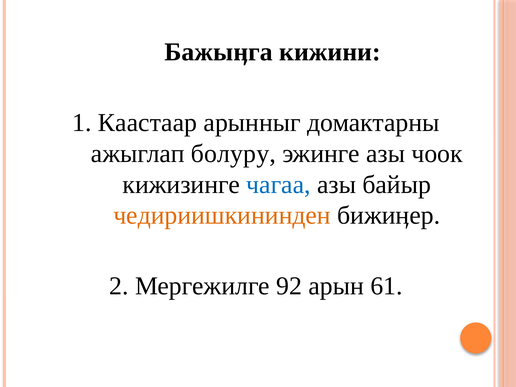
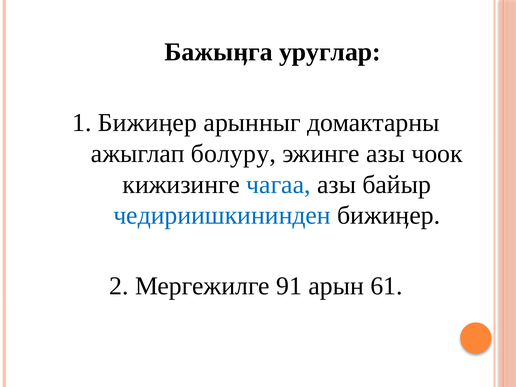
кижини: кижини -> уруглар (330, 52)
1 Каастаар: Каастаар -> Бижиӊер (148, 123)
чедириишкининден colour: orange -> blue (222, 215)
92: 92 -> 91 (289, 286)
